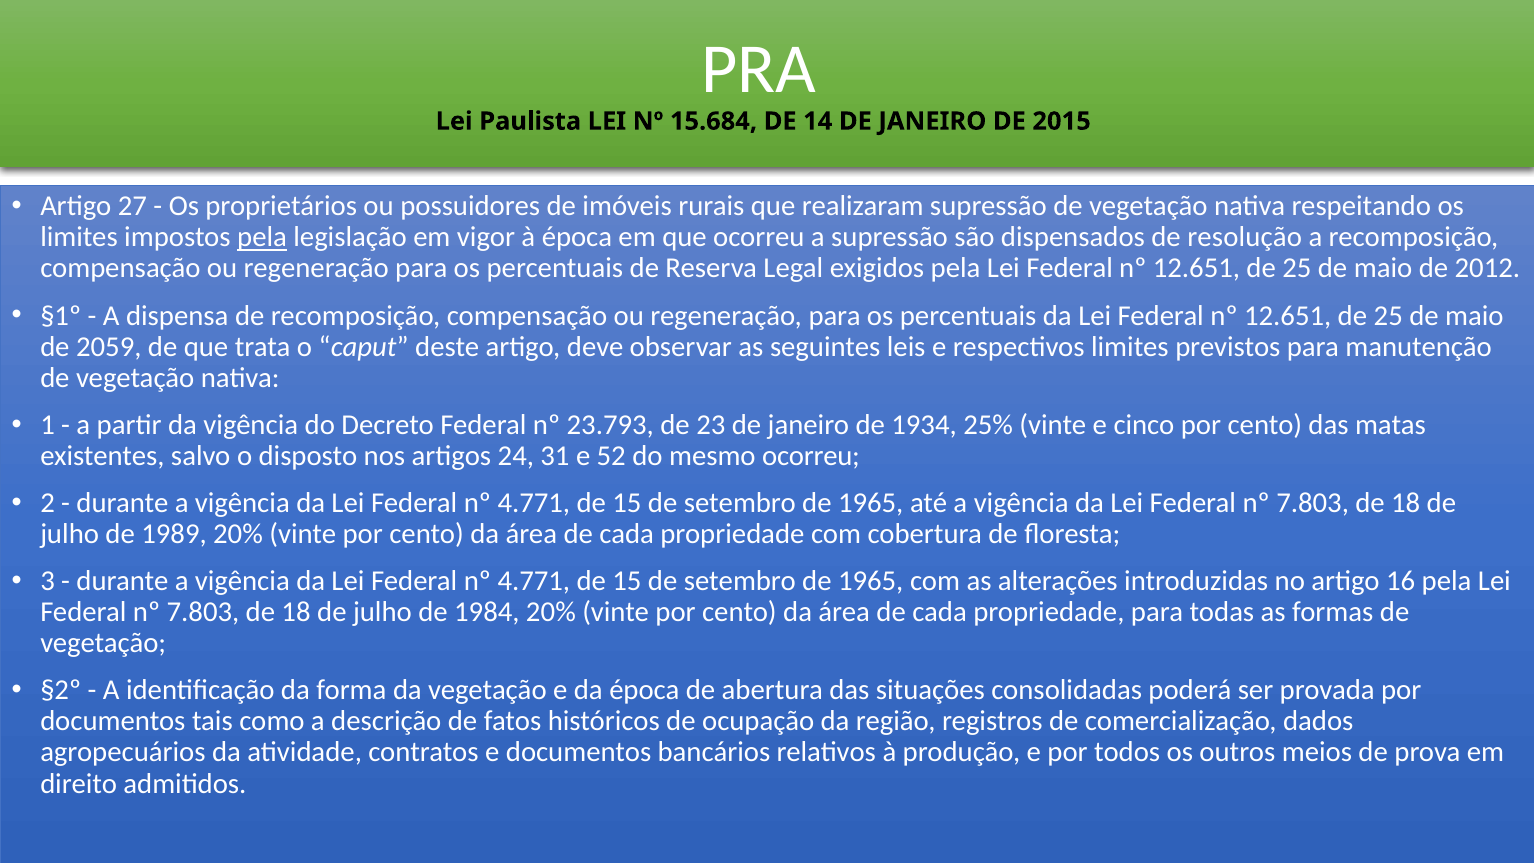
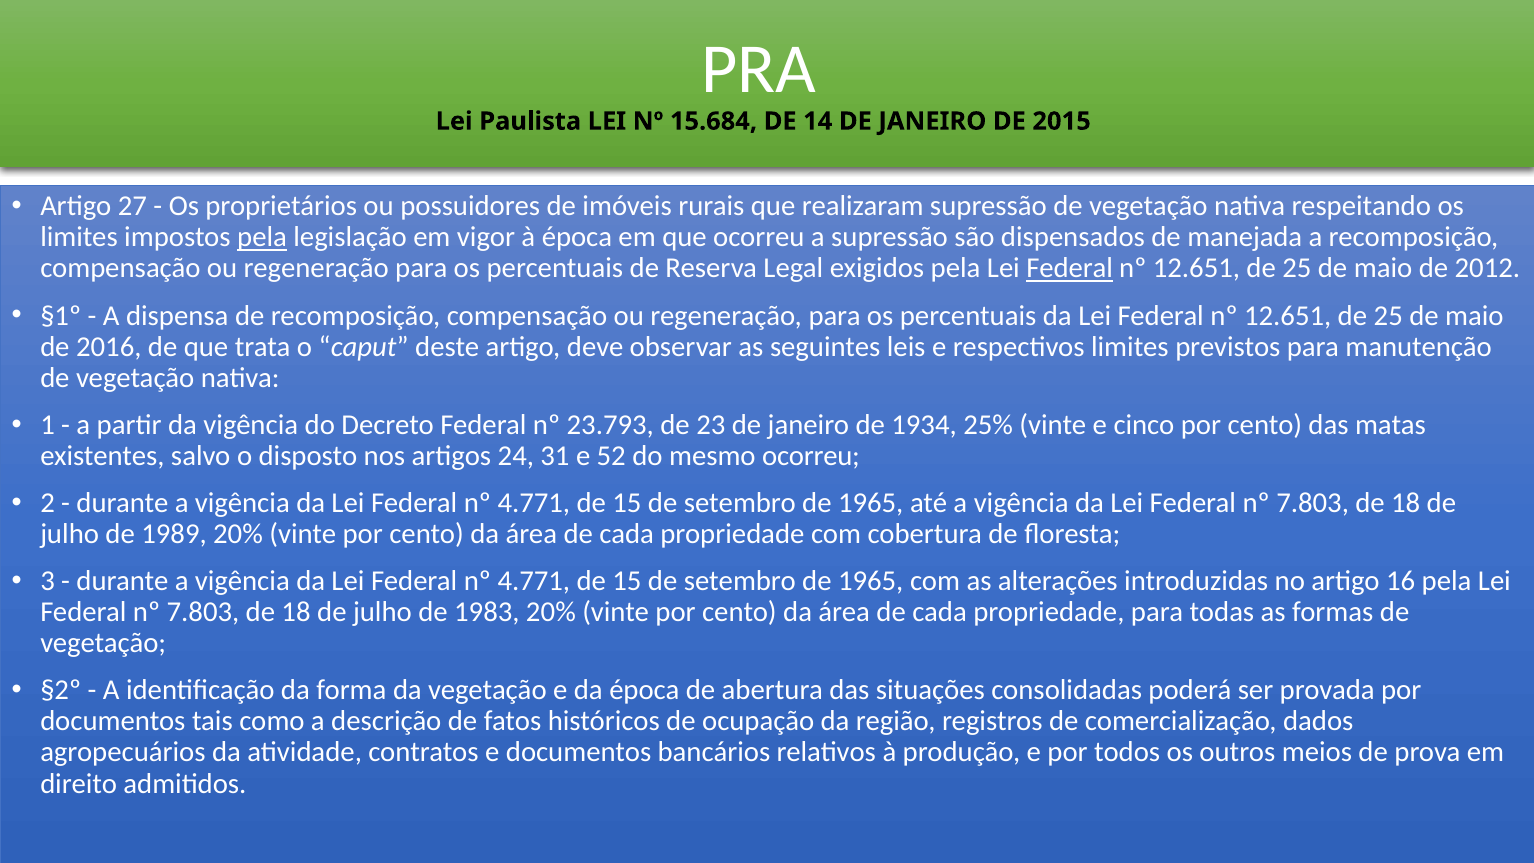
resolução: resolução -> manejada (1245, 237)
Federal underline: none -> present (1070, 268)
2059: 2059 -> 2016 (109, 347)
1984: 1984 -> 1983 (487, 612)
